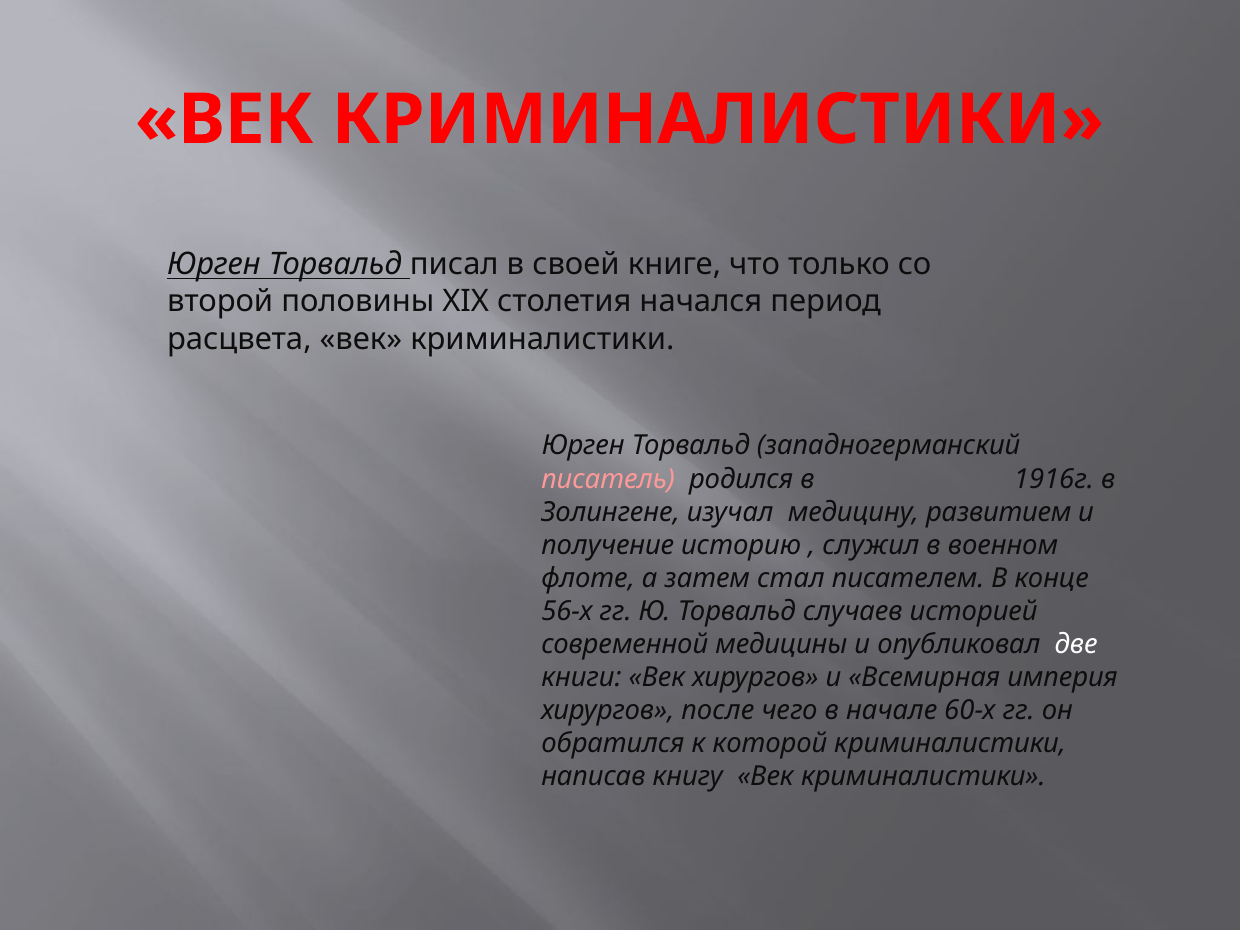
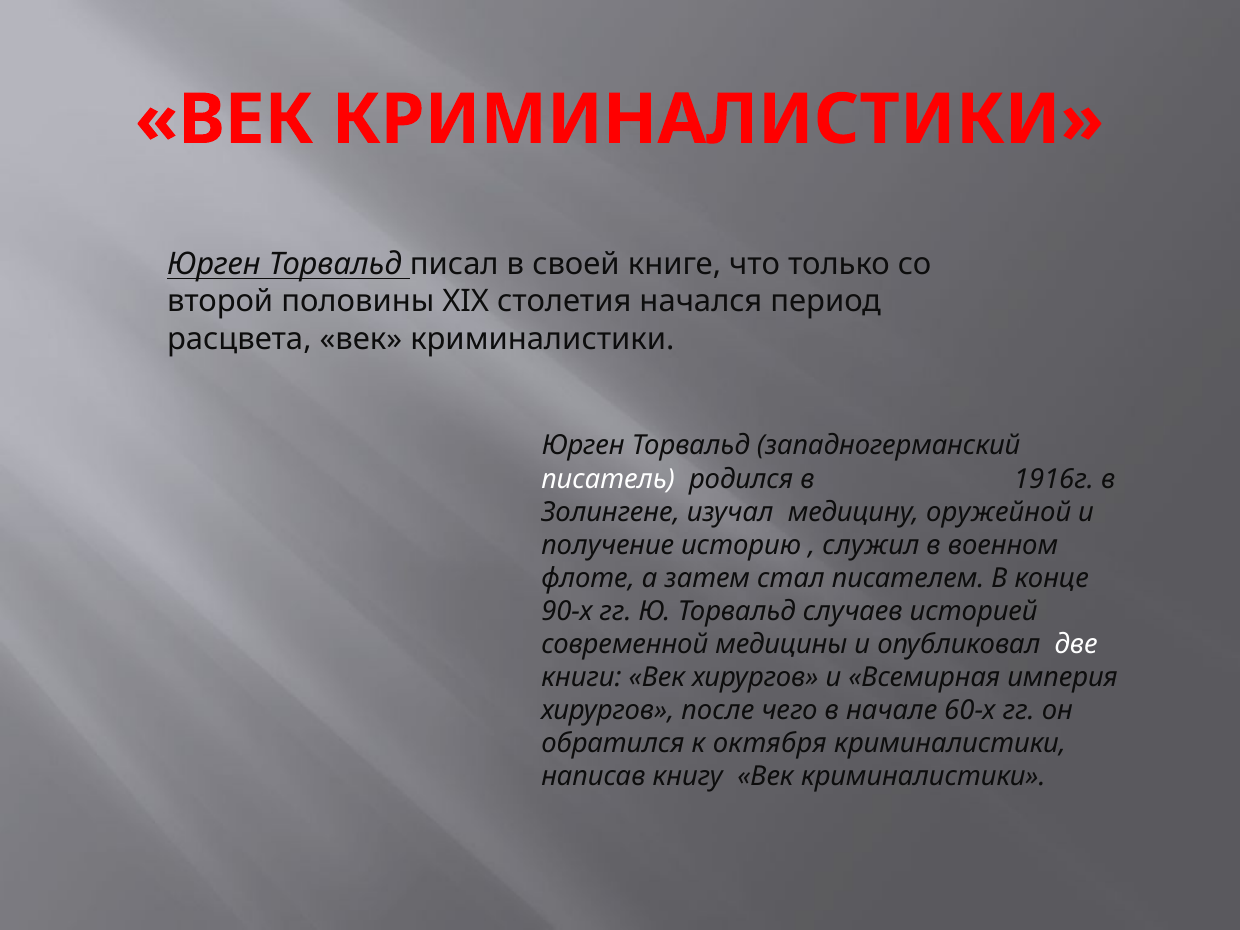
писатель colour: pink -> white (608, 479)
развитием: развитием -> оружейной (999, 512)
56-х: 56-х -> 90-х (567, 611)
которой: которой -> октября (770, 743)
